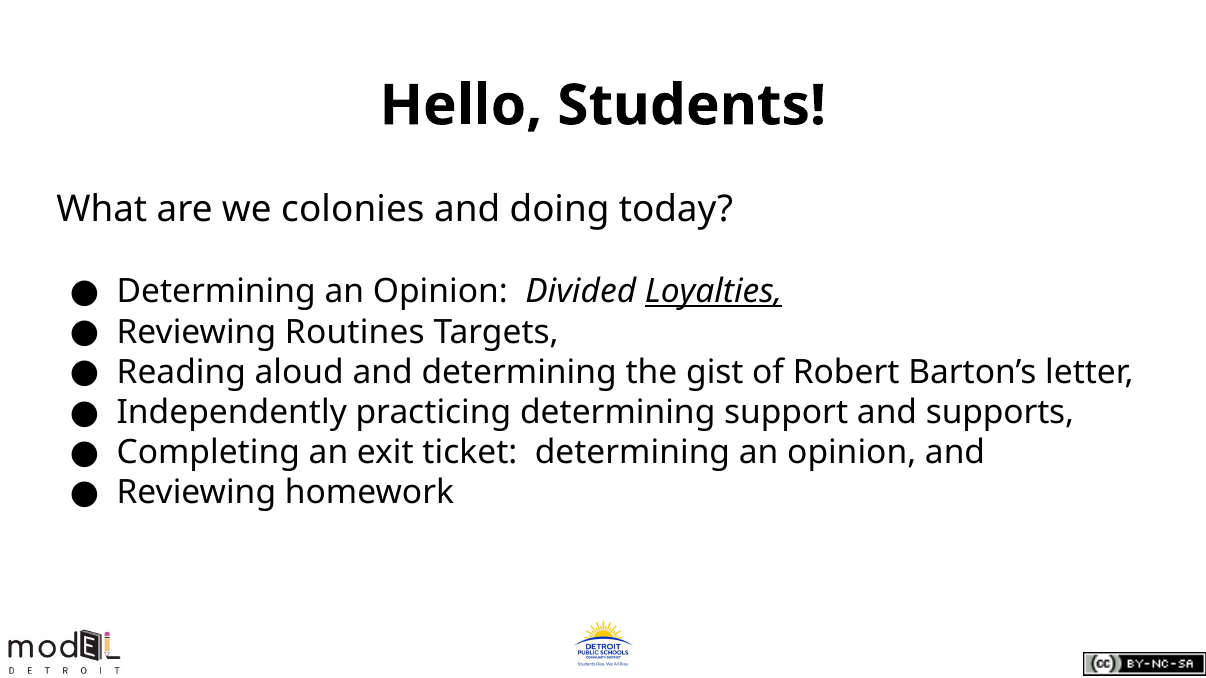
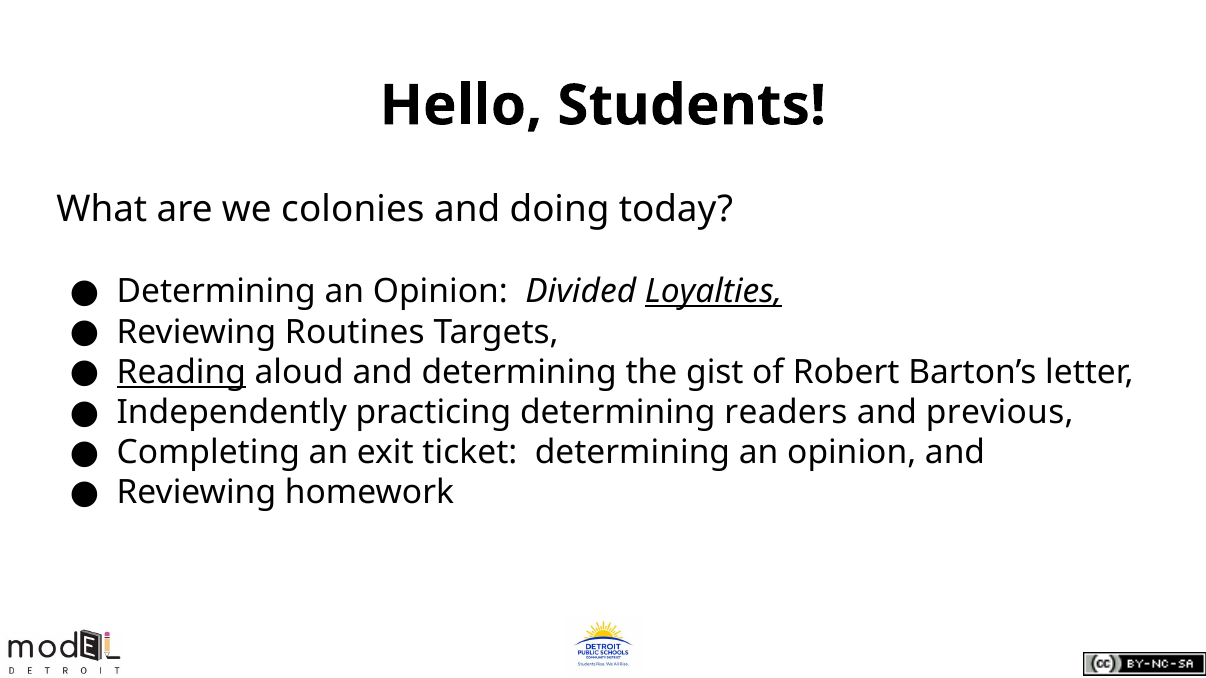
Reading underline: none -> present (181, 372)
support: support -> readers (786, 413)
supports: supports -> previous (1000, 413)
